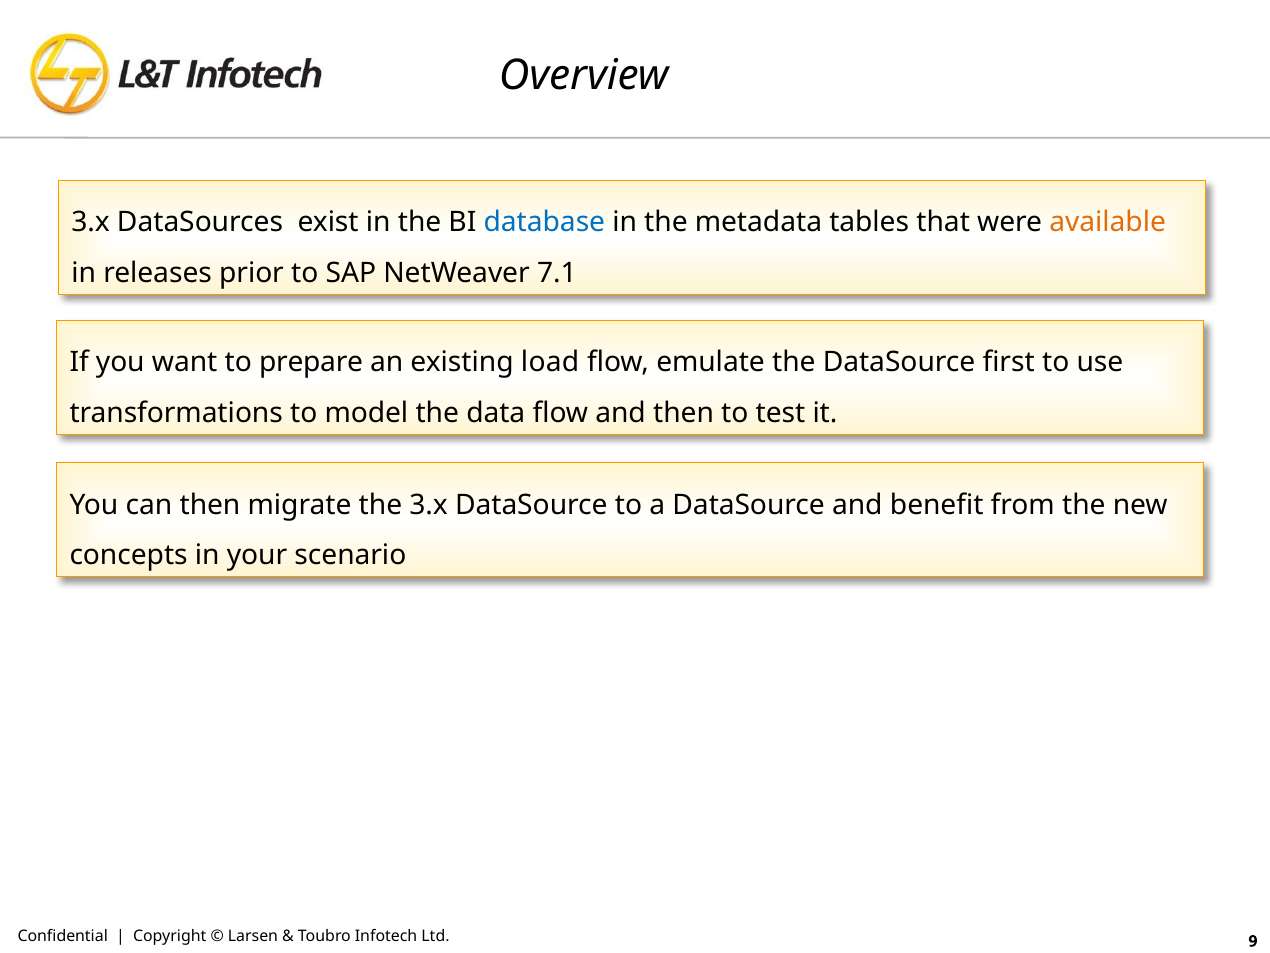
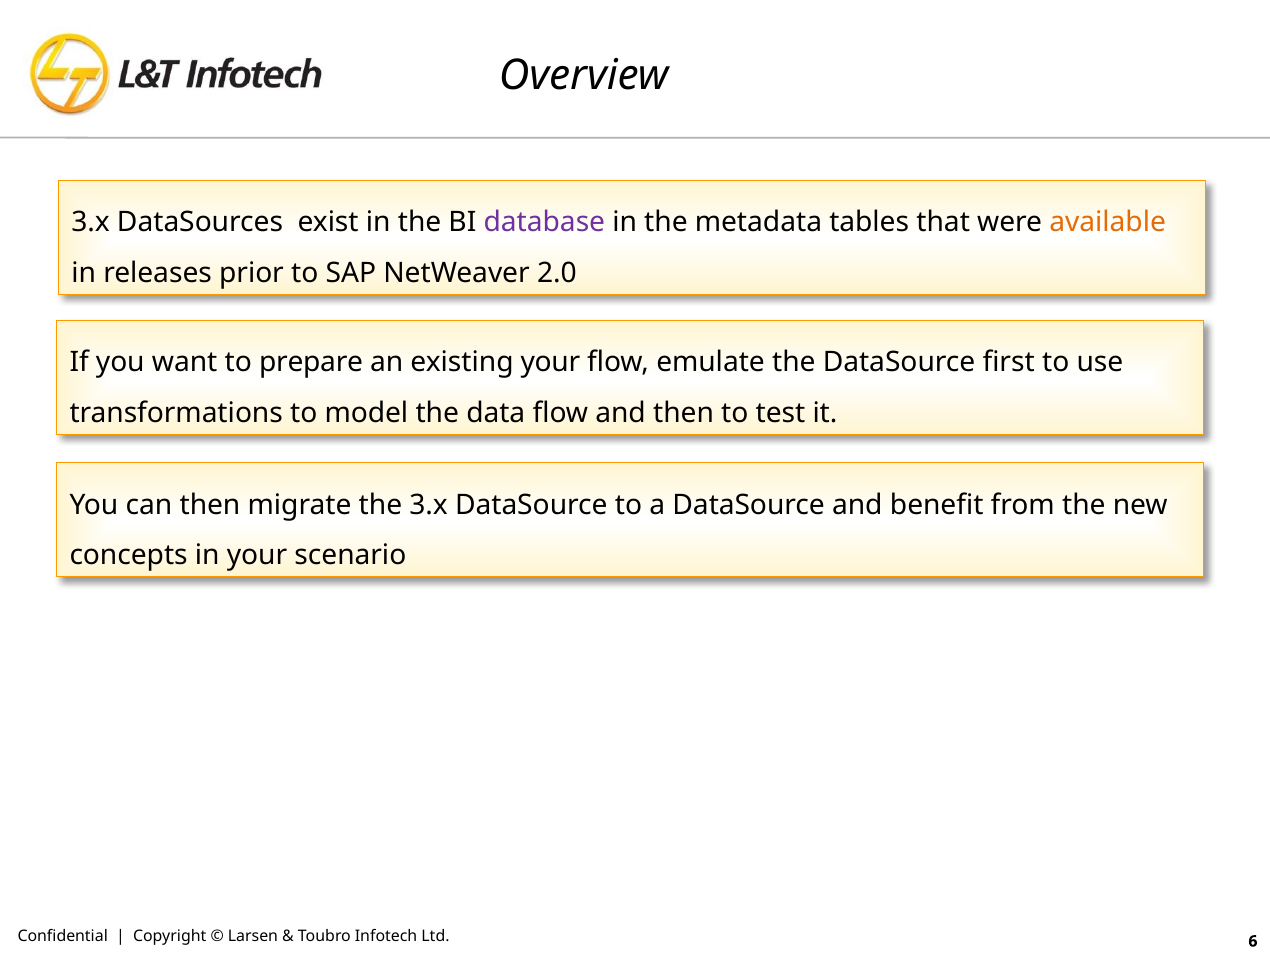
database colour: blue -> purple (544, 222)
7.1: 7.1 -> 2.0 (557, 273)
existing load: load -> your (550, 362)
9: 9 -> 6 (1253, 941)
